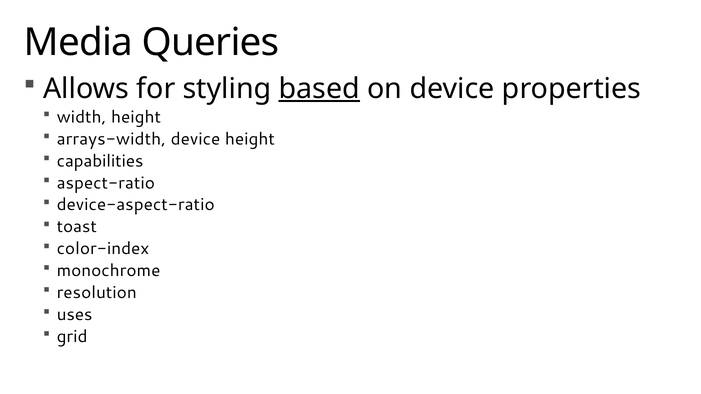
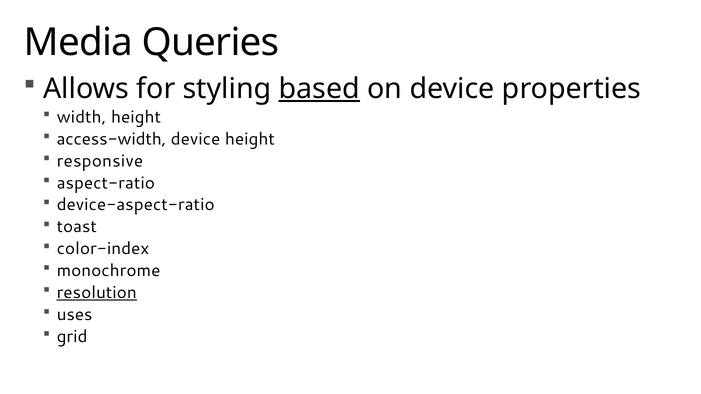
arrays-width: arrays-width -> access-width (111, 139)
capabilities: capabilities -> responsive (100, 161)
resolution underline: none -> present (97, 293)
